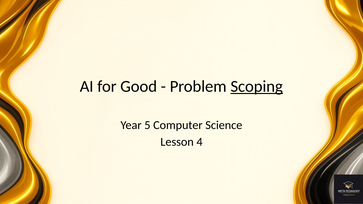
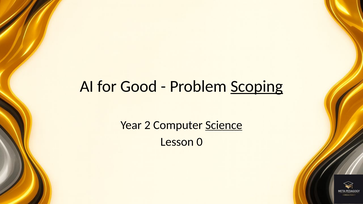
5: 5 -> 2 (147, 125)
Science underline: none -> present (224, 125)
4: 4 -> 0 (200, 142)
